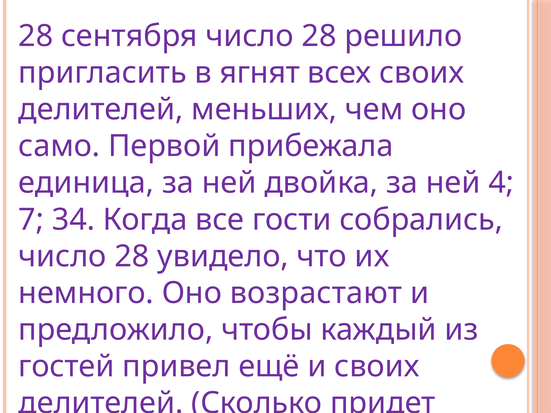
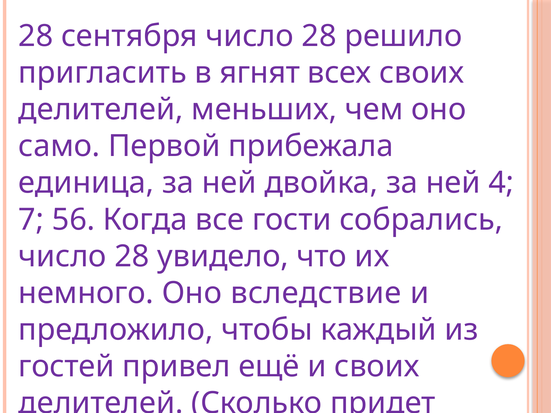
34: 34 -> 56 (73, 220)
возрастают: возрастают -> вследствие (316, 293)
